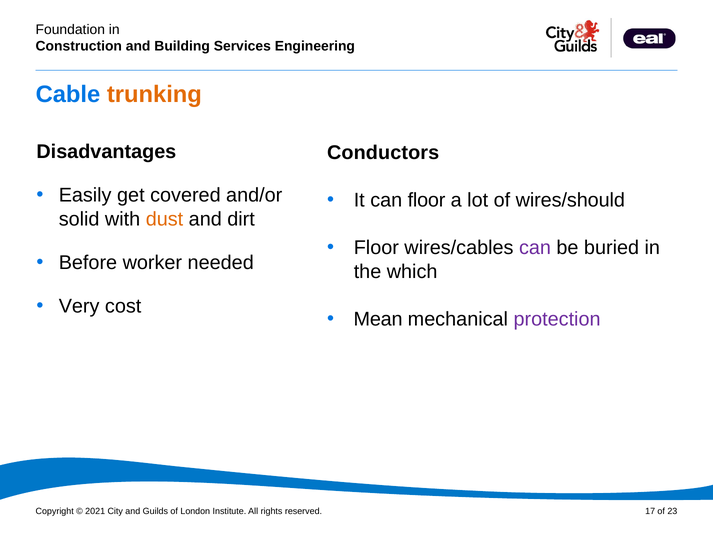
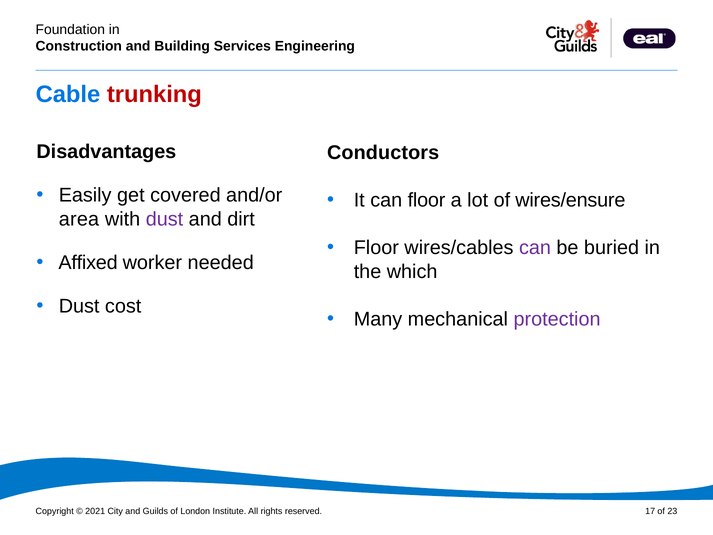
trunking colour: orange -> red (154, 95)
wires/should: wires/should -> wires/ensure (570, 200)
solid: solid -> area (79, 219)
dust colour: orange -> purple (164, 219)
Before: Before -> Affixed (88, 262)
Very: Very -> Dust (79, 306)
Mean: Mean -> Many (378, 319)
